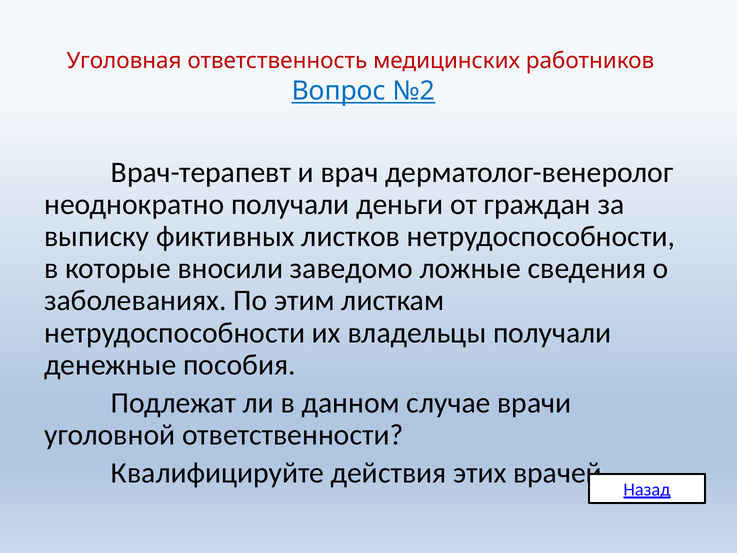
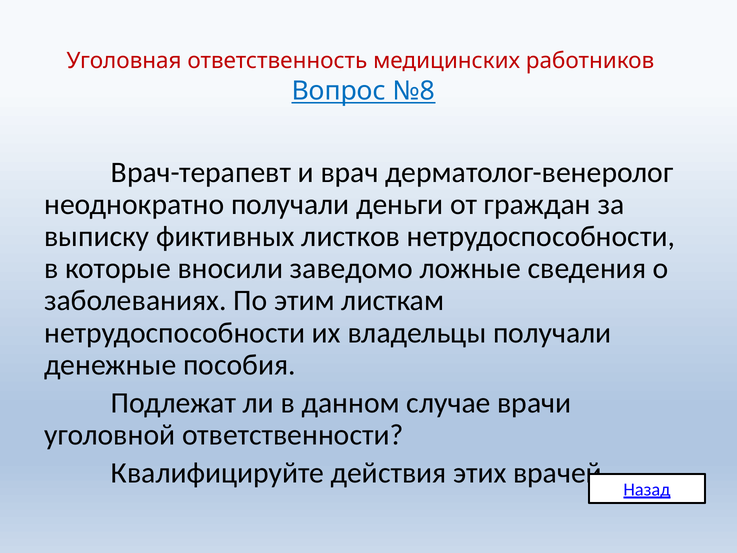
№2: №2 -> №8 (414, 91)
